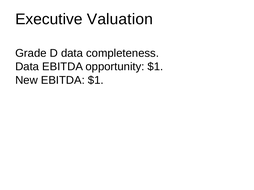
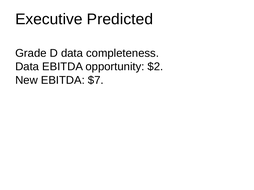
Valuation: Valuation -> Predicted (120, 19)
opportunity $1: $1 -> $2 (155, 67)
EBITDA $1: $1 -> $7 (96, 80)
